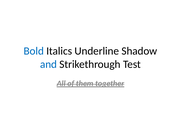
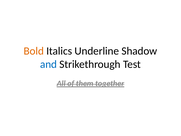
Bold colour: blue -> orange (34, 51)
